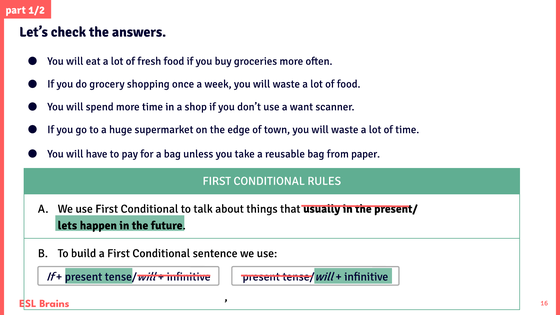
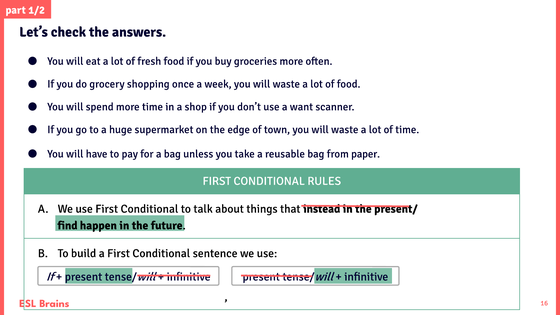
usually: usually -> instead (322, 209)
lets: lets -> find (68, 225)
